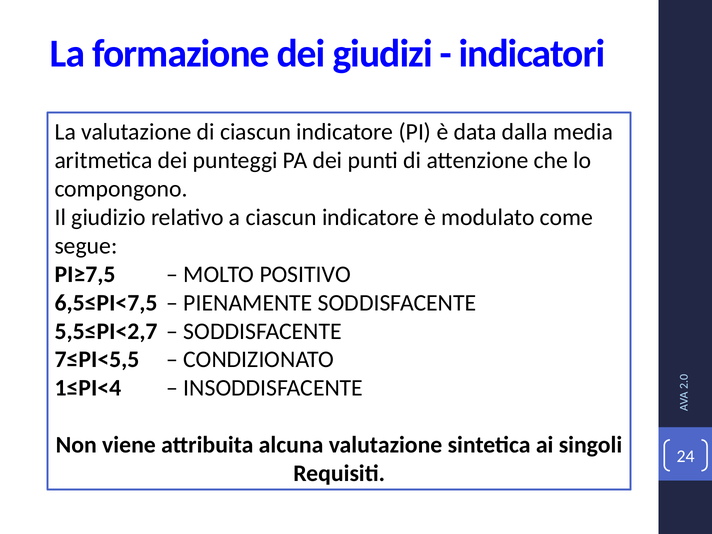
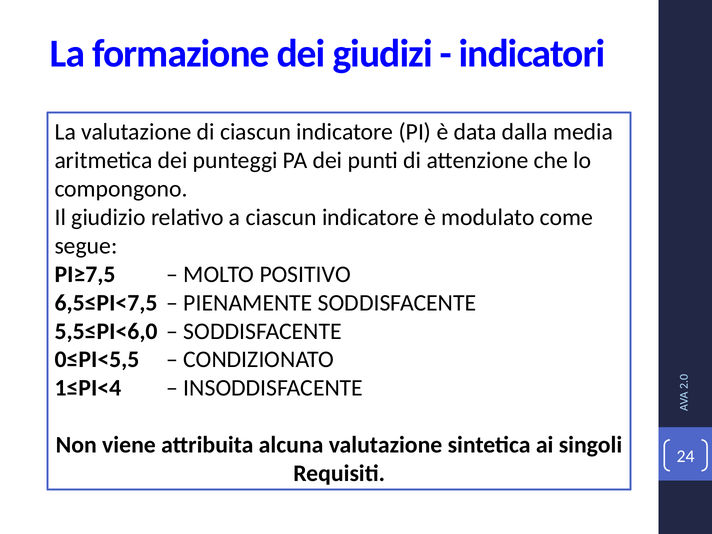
5,5≤PI<2,7: 5,5≤PI<2,7 -> 5,5≤PI<6,0 (106, 331)
7≤PI<5,5: 7≤PI<5,5 -> 0≤PI<5,5 (97, 360)
